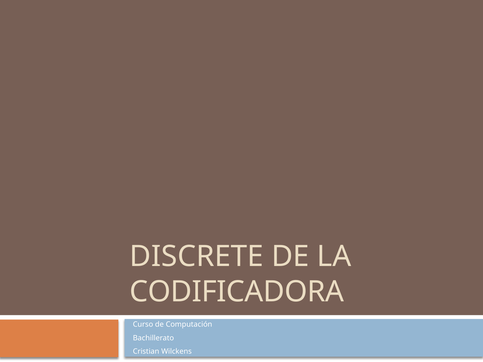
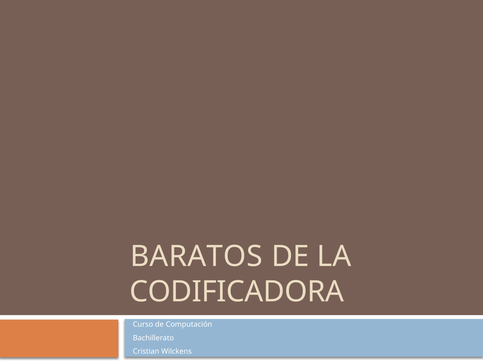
DISCRETE: DISCRETE -> BARATOS (196, 256)
